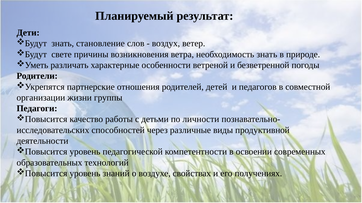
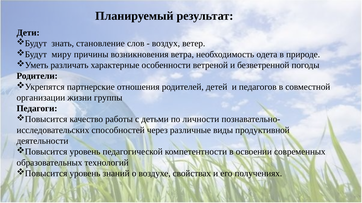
свете: свете -> миру (61, 54)
необходимость знать: знать -> одета (267, 54)
